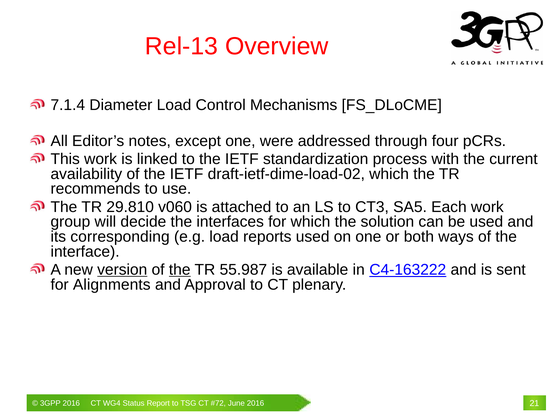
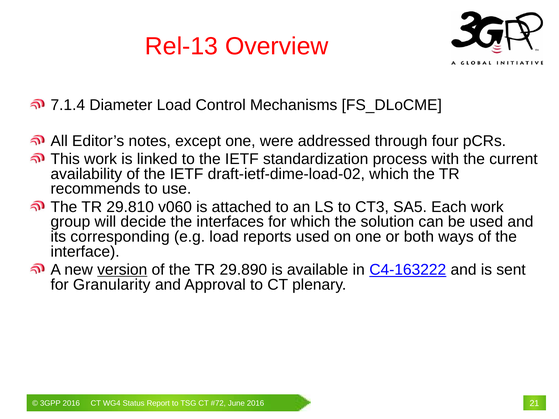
the underline: present -> none (180, 270)
55.987: 55.987 -> 29.890 (243, 270)
Alignments: Alignments -> Granularity (112, 285)
